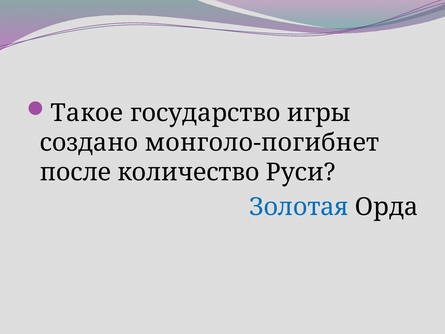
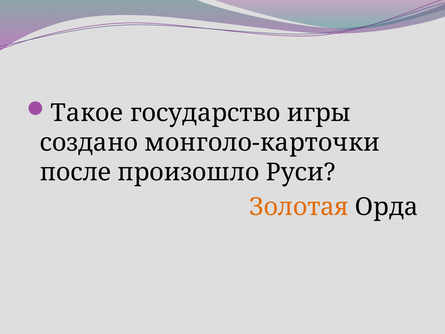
монголо-погибнет: монголо-погибнет -> монголо-карточки (262, 143)
количество: количество -> произошло (188, 172)
Золотая colour: blue -> orange (299, 207)
